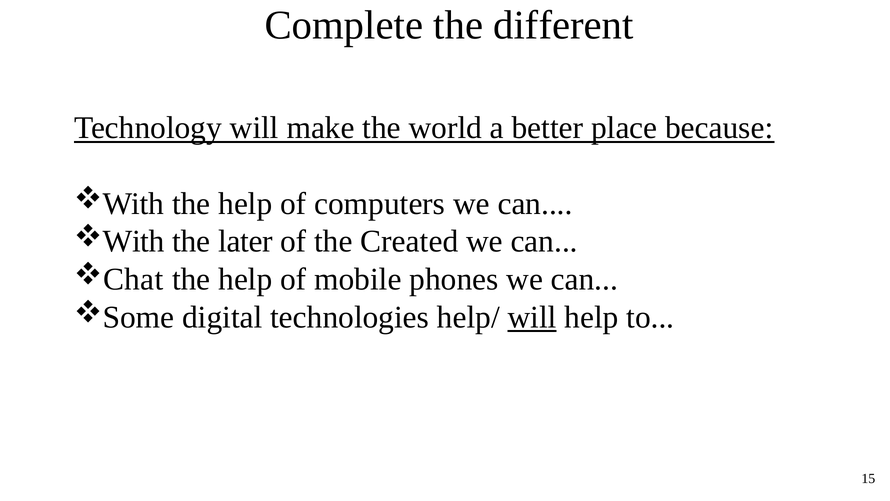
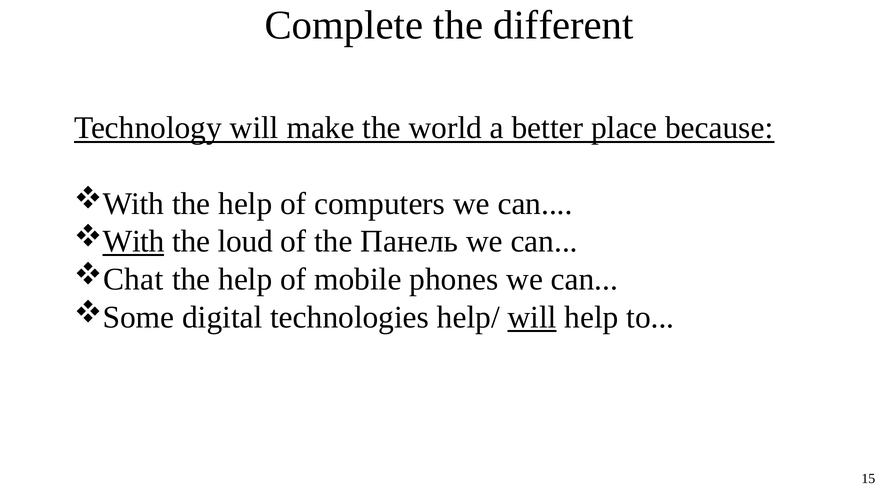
With underline: none -> present (134, 241)
later: later -> loud (245, 241)
Created: Created -> Панель (409, 241)
